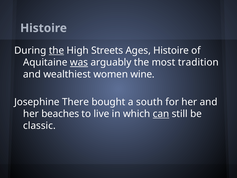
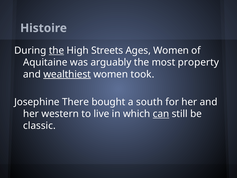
Ages Histoire: Histoire -> Women (171, 50)
was underline: present -> none (79, 62)
tradition: tradition -> property (198, 62)
wealthiest underline: none -> present (67, 74)
wine: wine -> took (142, 74)
beaches: beaches -> western (60, 114)
